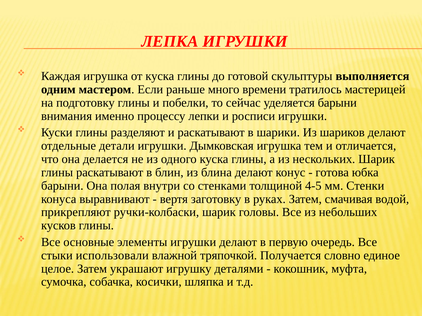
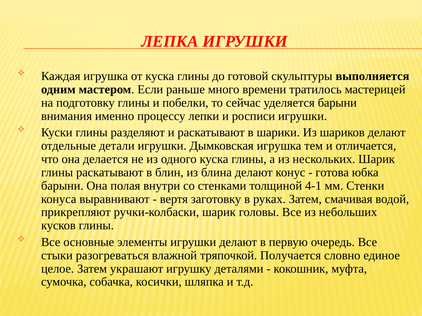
4-5: 4-5 -> 4-1 (313, 186)
использовали: использовали -> разогреваться (112, 256)
